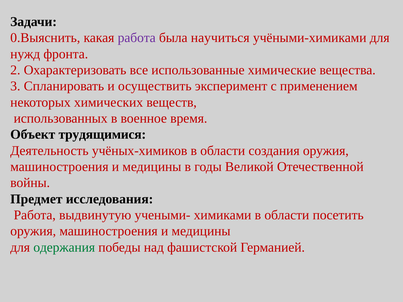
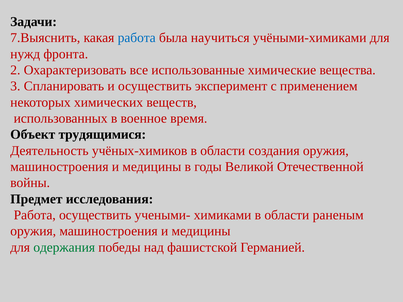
0.Выяснить: 0.Выяснить -> 7.Выяснить (45, 38)
работа colour: purple -> blue (137, 38)
Работа выдвинутую: выдвинутую -> осуществить (95, 215)
посетить: посетить -> раненым (338, 215)
